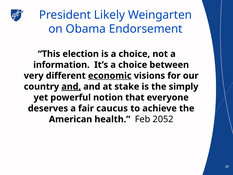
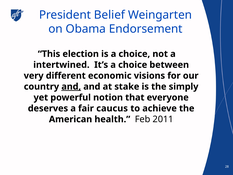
Likely: Likely -> Belief (109, 15)
information: information -> intertwined (61, 65)
economic underline: present -> none (110, 76)
2052: 2052 -> 2011 (163, 119)
